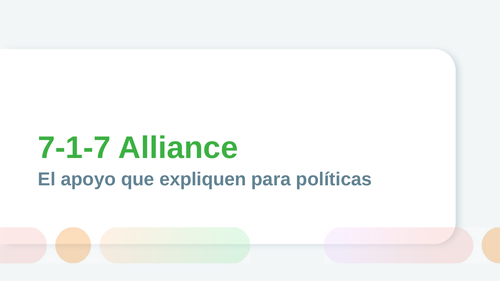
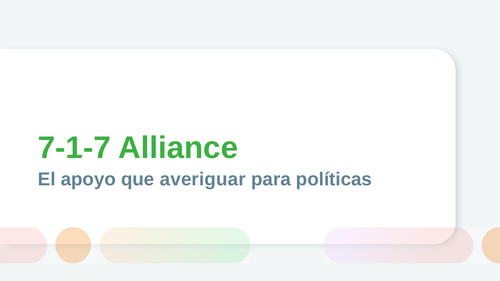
expliquen: expliquen -> averiguar (203, 179)
